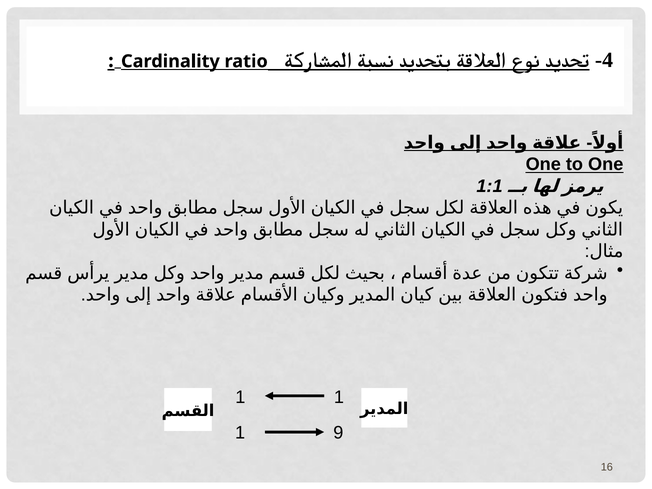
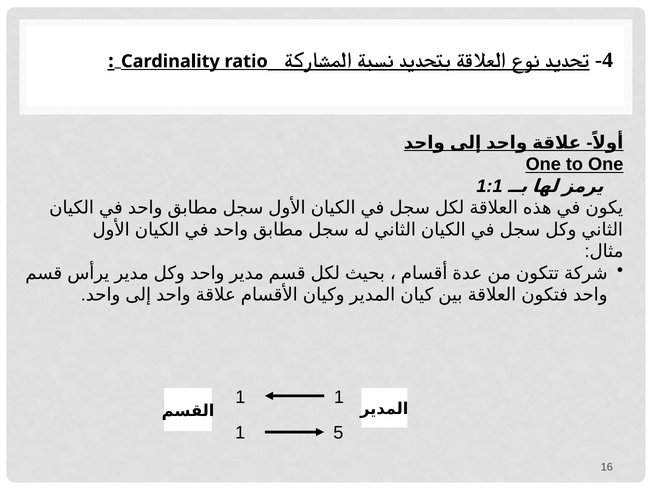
9: 9 -> 5 (338, 433)
